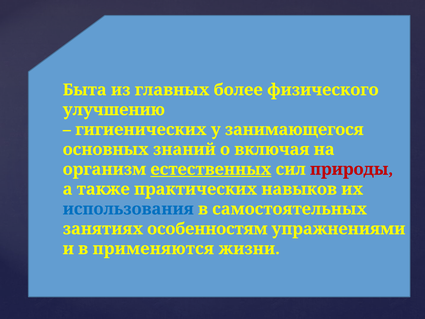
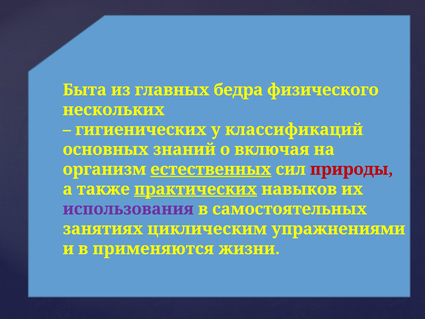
более: более -> бедра (238, 90)
улучшению: улучшению -> нескольких (114, 110)
занимающегося: занимающегося -> классификаций (294, 129)
практических underline: none -> present (196, 189)
использования colour: blue -> purple (128, 209)
особенностям: особенностям -> циклическим (207, 229)
